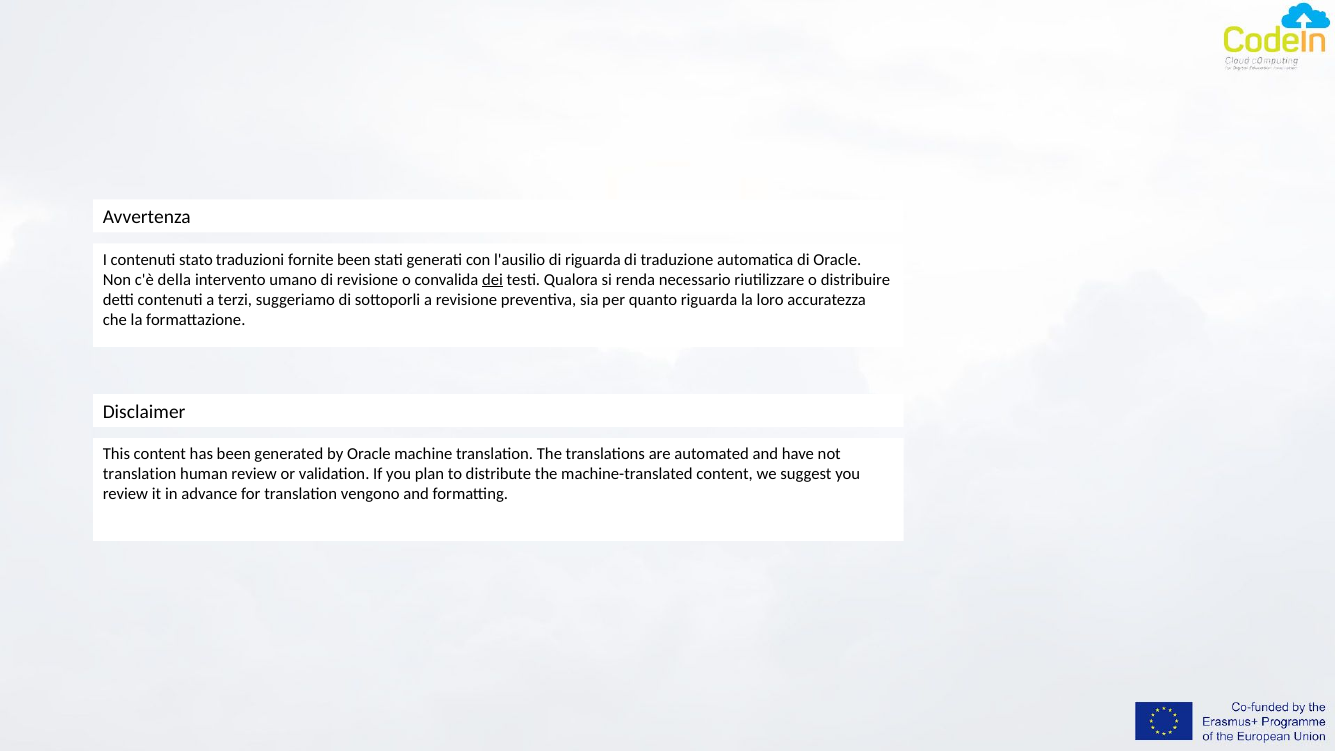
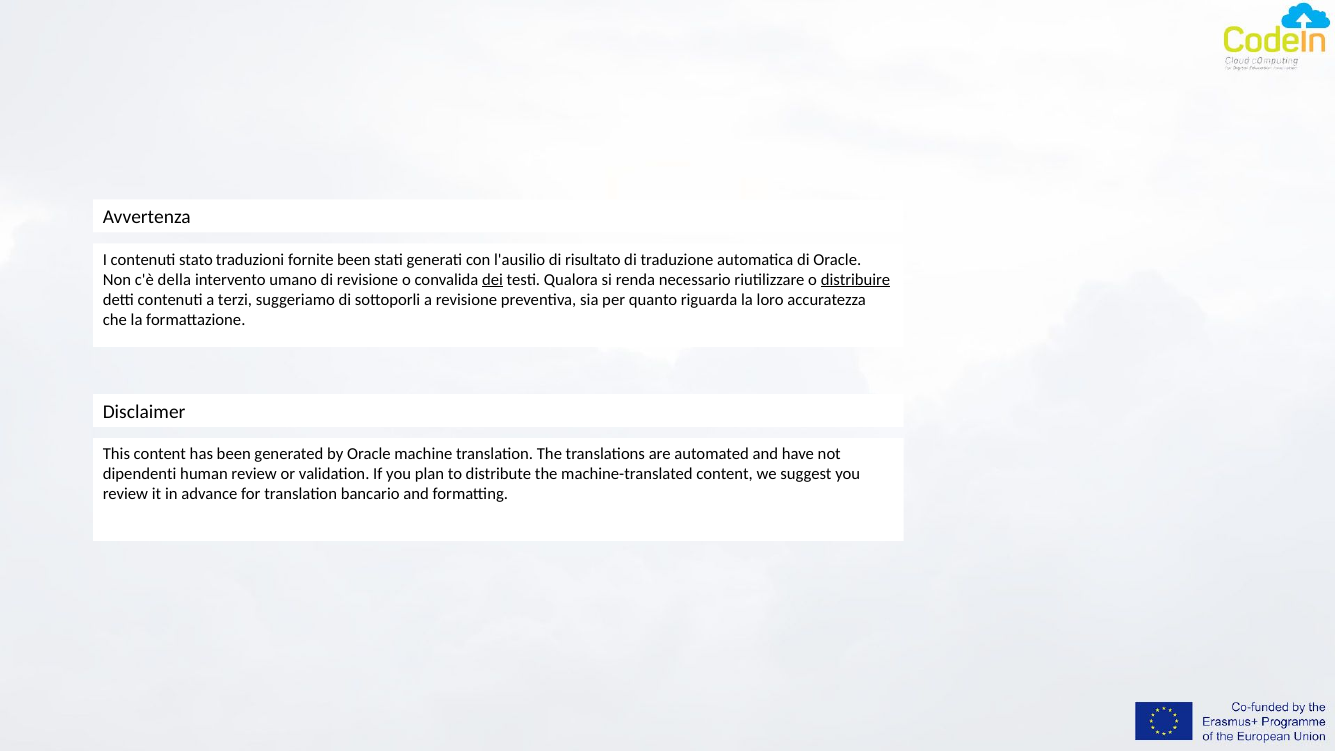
di riguarda: riguarda -> risultato (593, 260)
distribuire underline: none -> present (855, 280)
translation: translation -> dipendenti (140, 474)
vengono: vengono -> bancario (370, 494)
